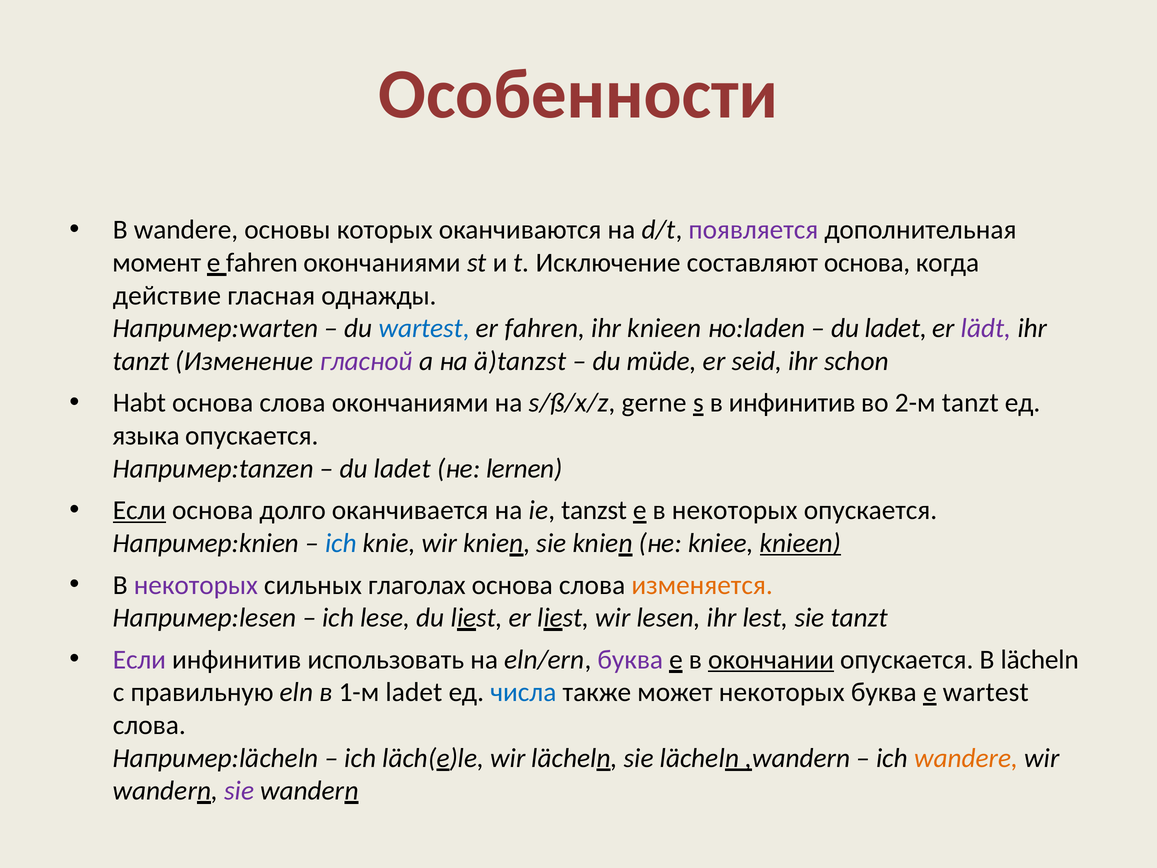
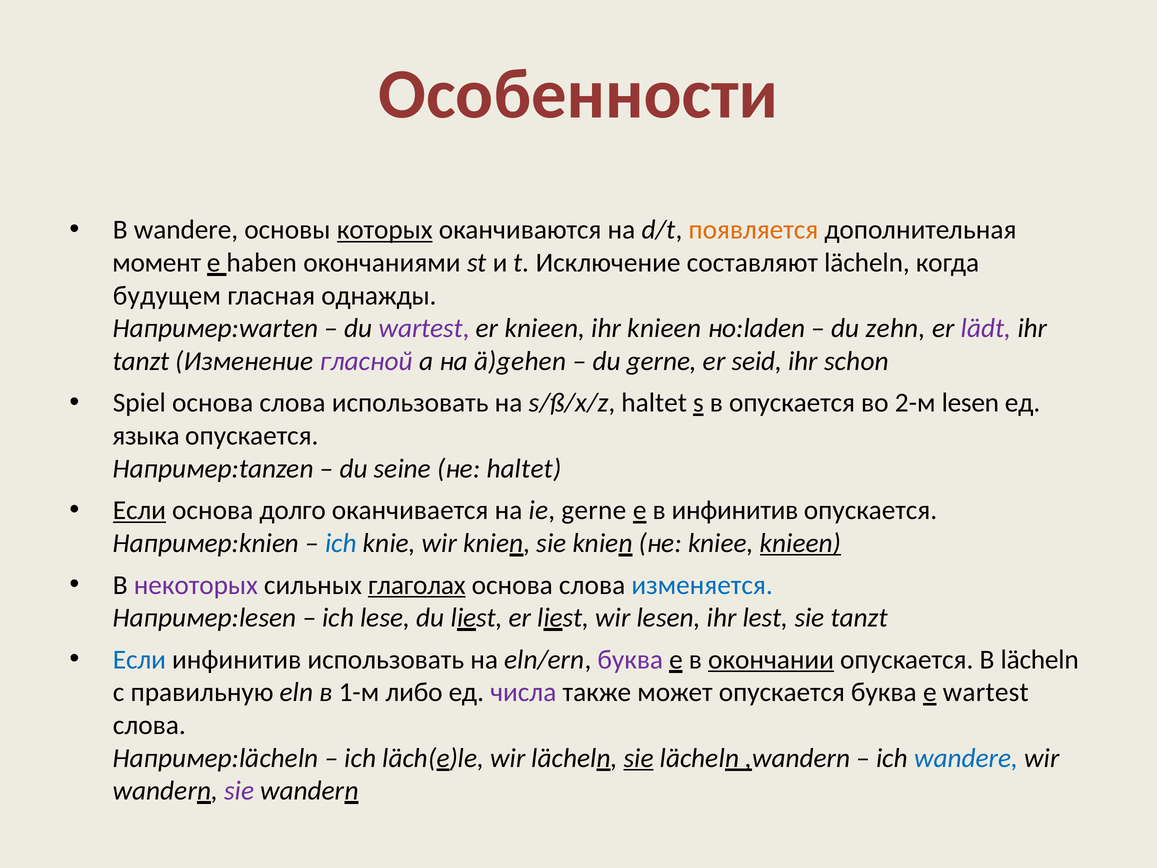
которых underline: none -> present (385, 230)
появляется colour: purple -> orange (753, 230)
e fahren: fahren -> haben (262, 263)
составляют основа: основа -> lächeln (867, 263)
действие: действие -> будущем (167, 295)
wartest colour: blue -> purple (424, 328)
er fahren: fahren -> knieen (545, 328)
ladet: ladet -> zehn (896, 328)
ä)tanzst: ä)tanzst -> ä)gehen (520, 361)
du müde: müde -> gerne (662, 361)
Habt: Habt -> Spiel (139, 403)
слова окончаниями: окончаниями -> использовать (410, 403)
s/ß/x/z gerne: gerne -> haltet (654, 403)
в инфинитив: инфинитив -> опускается (792, 403)
2-м tanzt: tanzt -> lesen (970, 403)
ladet: ladet -> seine (402, 468)
не lernen: lernen -> haltet (524, 468)
ie tanzst: tanzst -> gerne (594, 510)
е в некоторых: некоторых -> инфинитив (735, 510)
глаголах underline: none -> present (417, 585)
изменяется colour: orange -> blue (702, 585)
Если colour: purple -> blue (139, 659)
1-м ladet: ladet -> либо (414, 692)
числа colour: blue -> purple (523, 692)
может некоторых: некоторых -> опускается (782, 692)
sie underline: none -> present (639, 758)
wandere colour: orange -> blue (966, 758)
